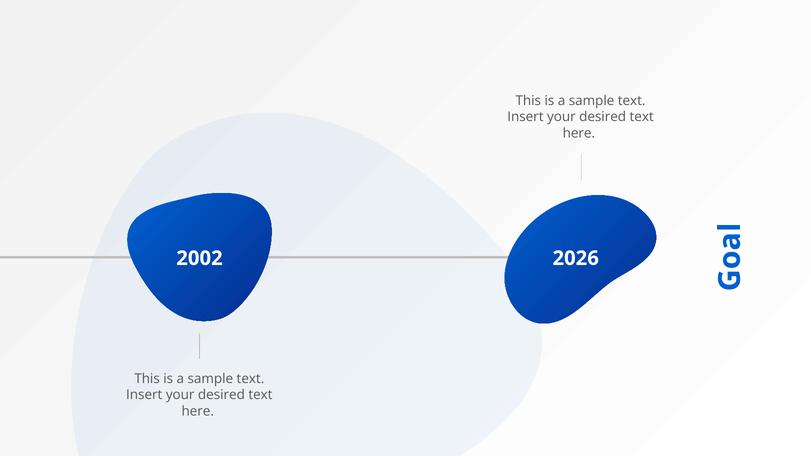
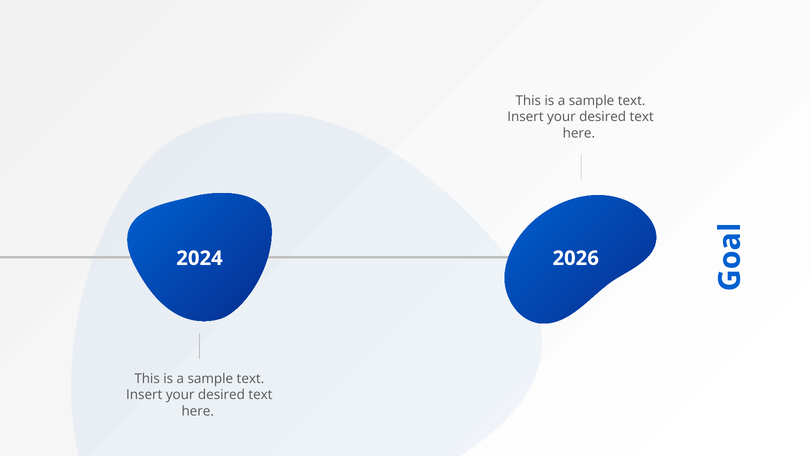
2002: 2002 -> 2024 (199, 258)
